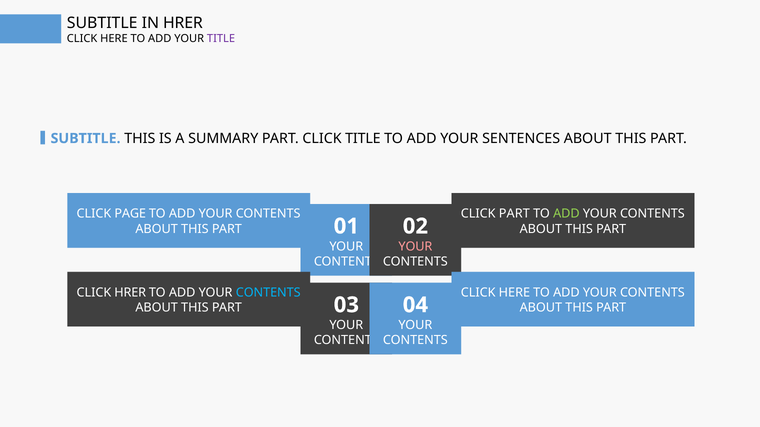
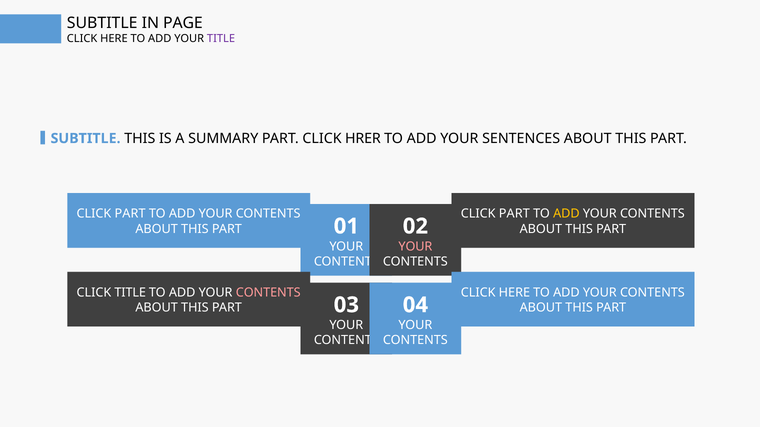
IN HRER: HRER -> PAGE (183, 23)
CLICK TITLE: TITLE -> HRER (363, 139)
PAGE: PAGE -> PART (130, 214)
ADD colour: light green -> yellow (566, 214)
CLICK HRER: HRER -> TITLE (130, 293)
CONTENTS colour: light blue -> pink (268, 293)
